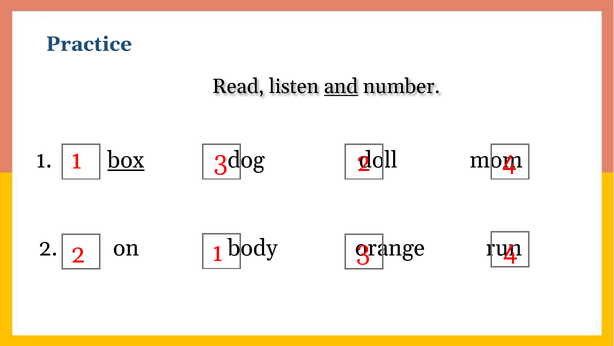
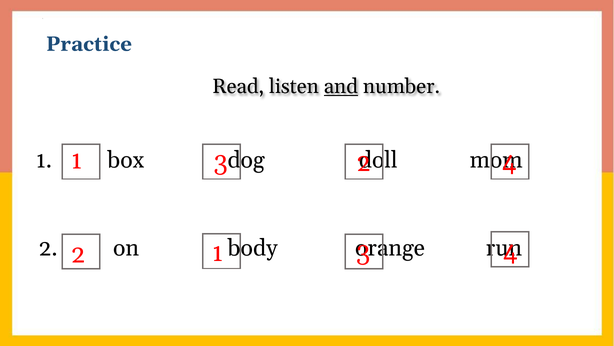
box underline: present -> none (126, 160)
